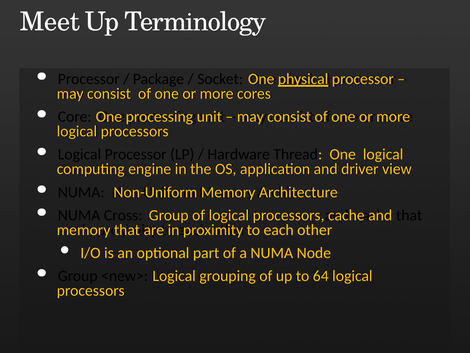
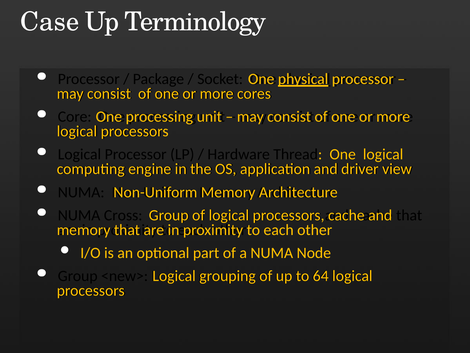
Meet: Meet -> Case (50, 22)
